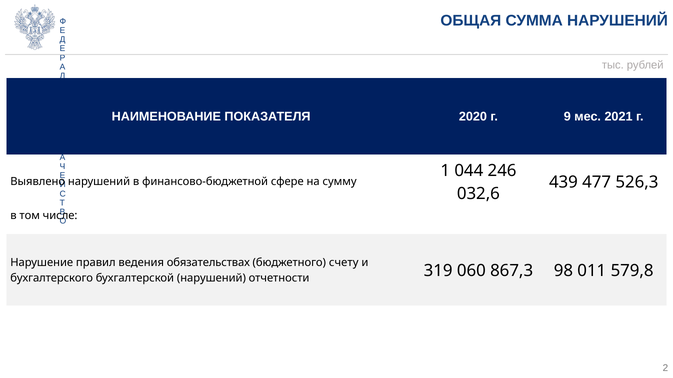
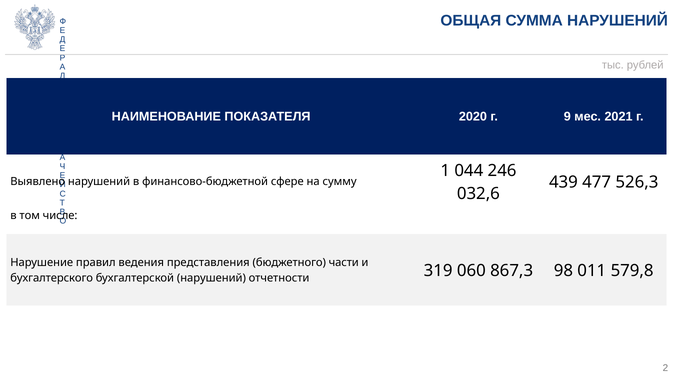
обязательствах: обязательствах -> представления (208, 263)
счету: счету -> части (344, 263)
